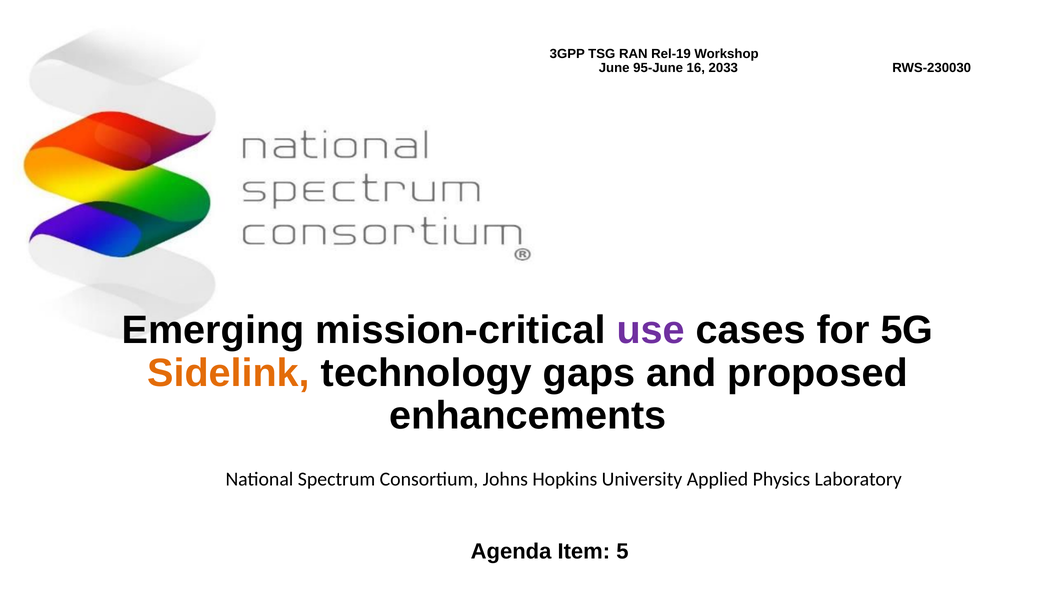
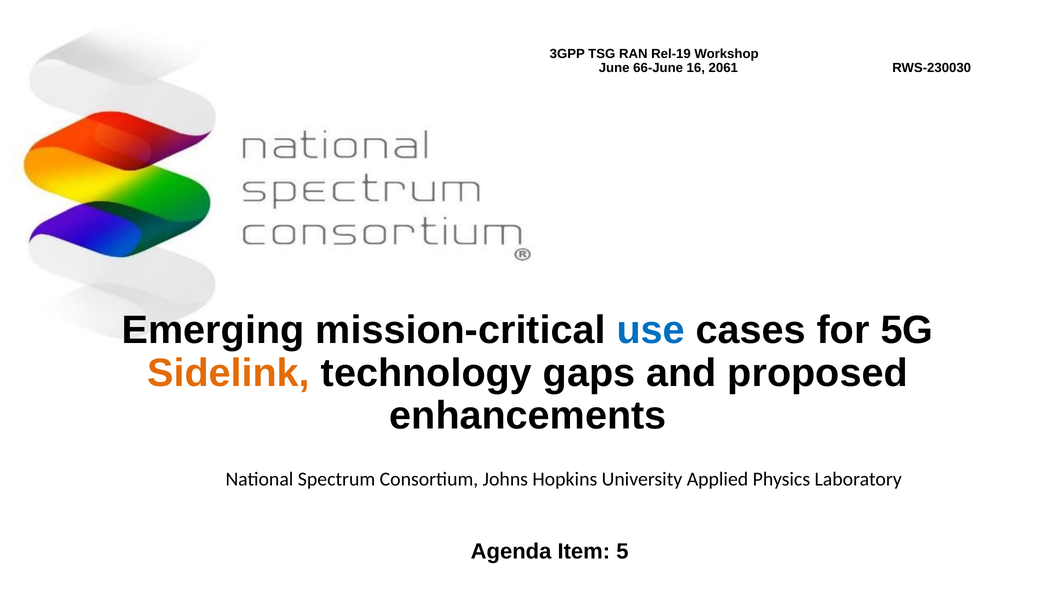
95-June: 95-June -> 66-June (658, 68)
2033: 2033 -> 2061 (723, 68)
use colour: purple -> blue (651, 330)
